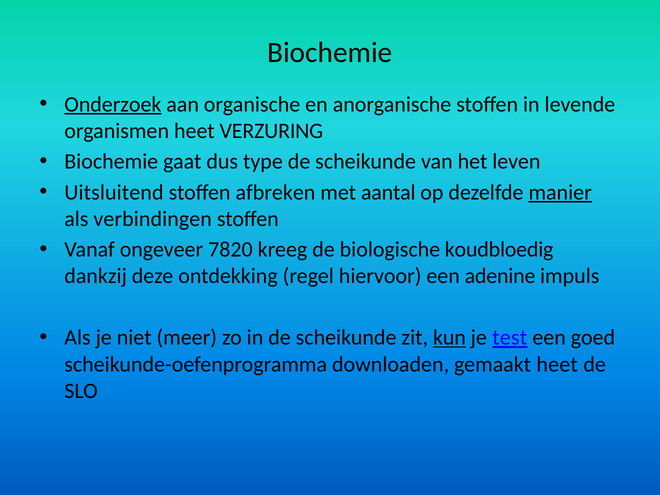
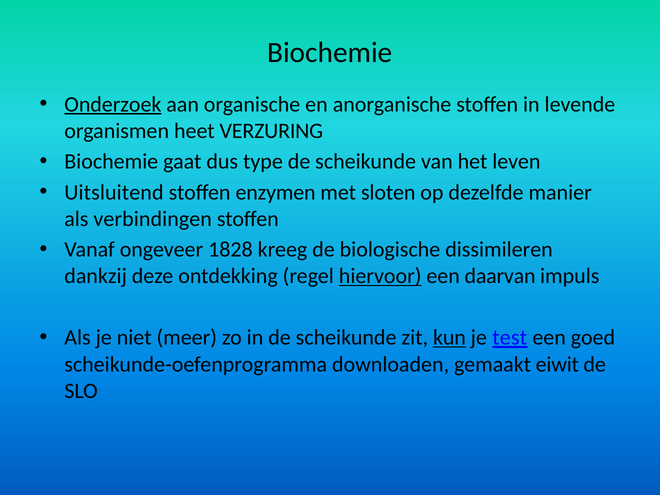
afbreken: afbreken -> enzymen (276, 192)
aantal: aantal -> sloten (388, 192)
manier underline: present -> none (560, 192)
7820: 7820 -> 1828 (230, 250)
koudbloedig: koudbloedig -> dissimileren (499, 250)
hiervoor underline: none -> present (380, 276)
adenine: adenine -> daarvan (500, 276)
gemaakt heet: heet -> eiwit (557, 364)
